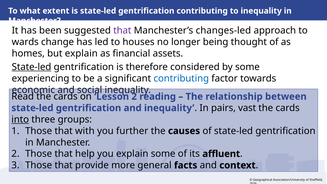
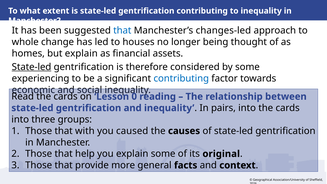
that colour: purple -> blue (122, 31)
wards: wards -> whole (25, 42)
Lesson 2: 2 -> 0 (134, 97)
pairs vast: vast -> into (247, 108)
into underline: present -> none (20, 119)
further: further -> caused (132, 131)
affluent: affluent -> original (221, 154)
